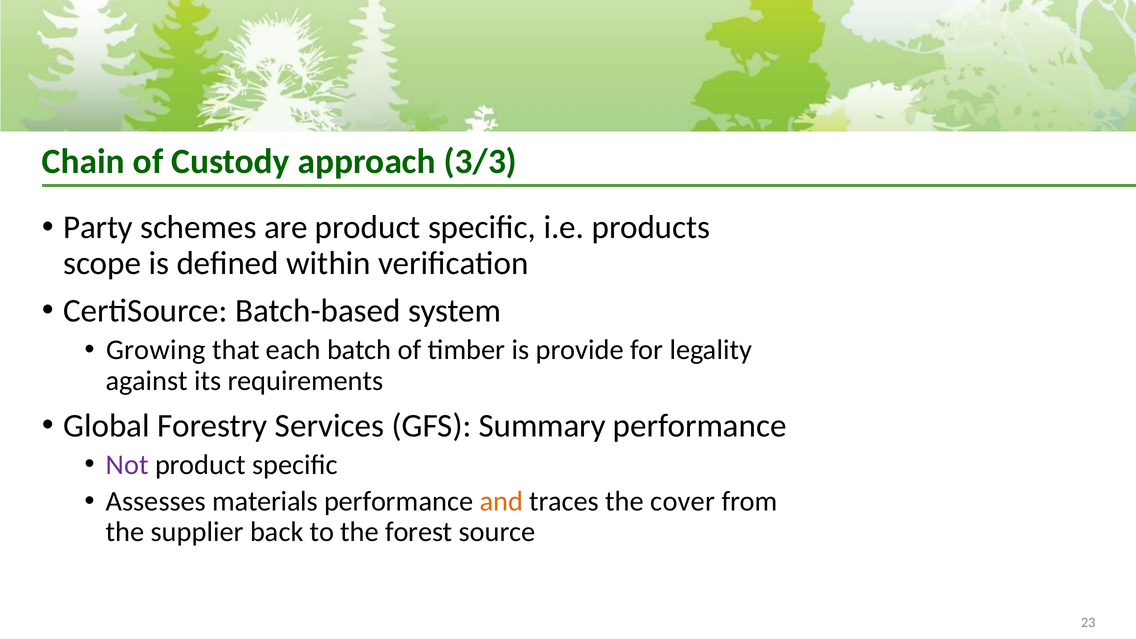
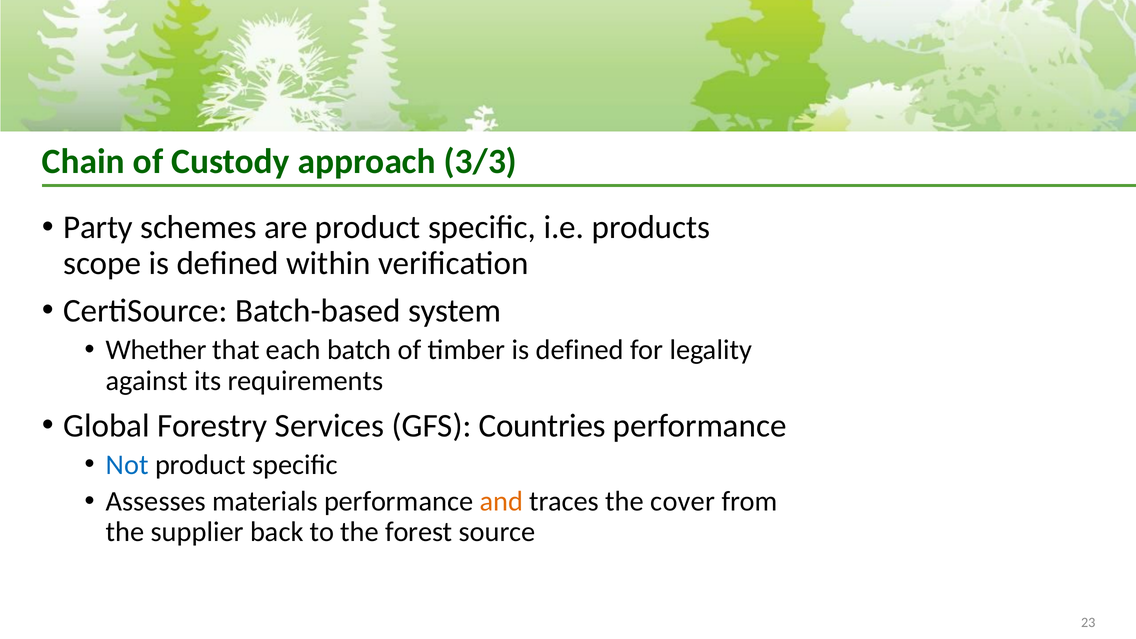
Growing: Growing -> Whether (156, 350)
timber is provide: provide -> defined (580, 350)
Summary: Summary -> Countries (542, 426)
Not colour: purple -> blue (127, 465)
